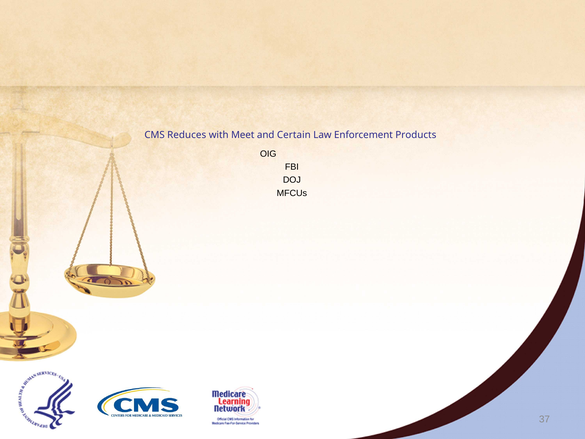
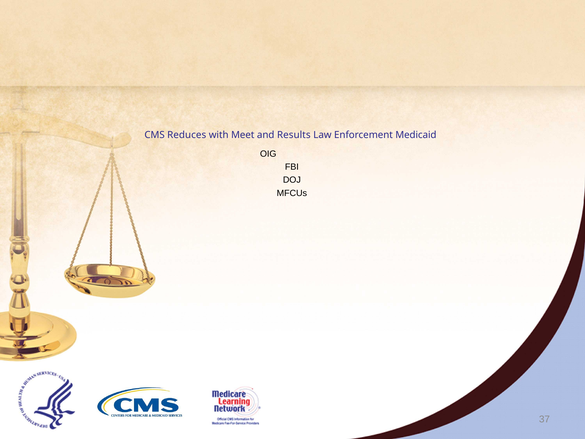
Certain: Certain -> Results (294, 135)
Products: Products -> Medicaid (416, 135)
